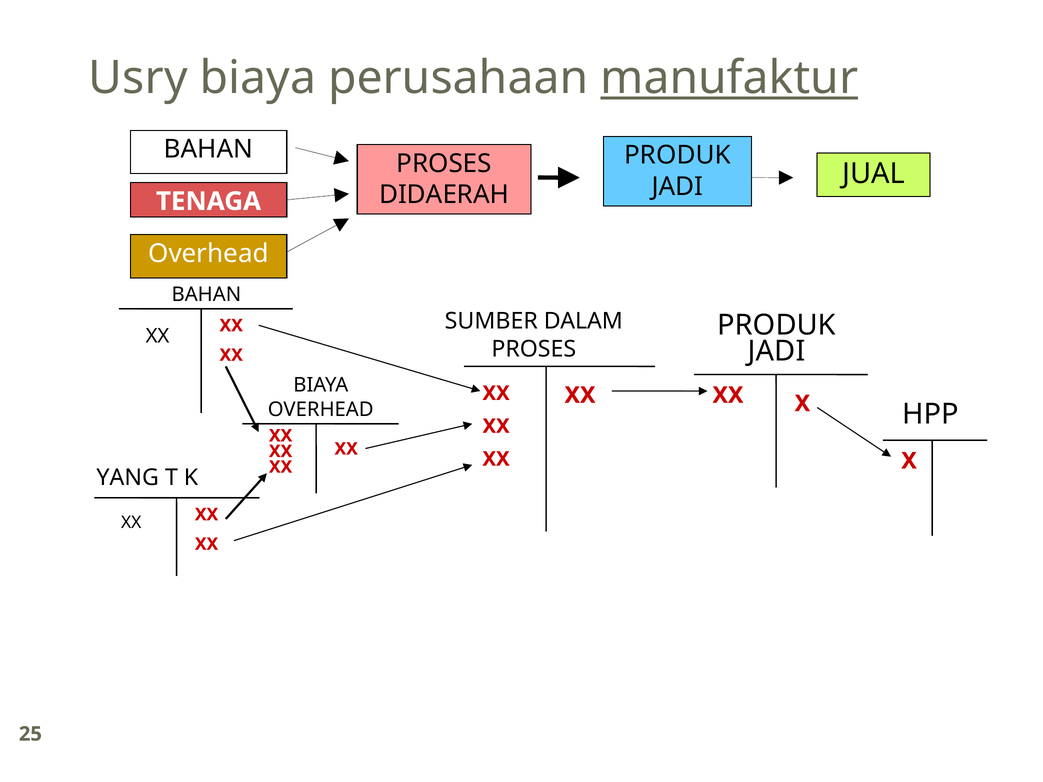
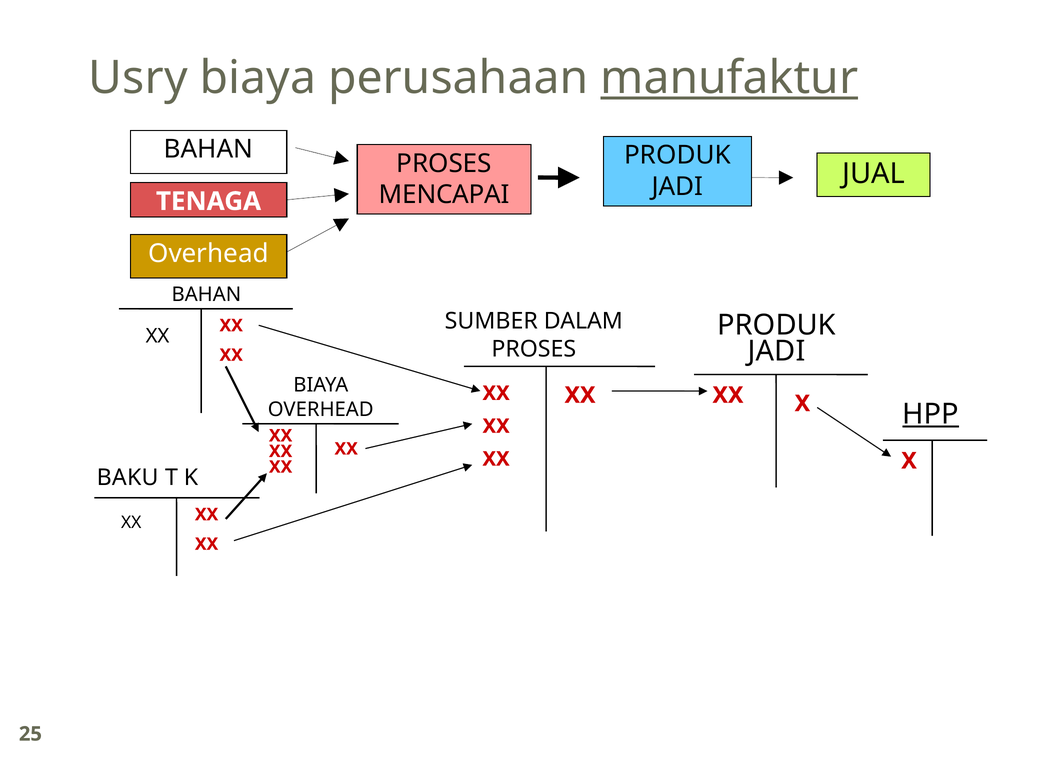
DIDAERAH: DIDAERAH -> MENCAPAI (444, 195)
HPP underline: none -> present (931, 414)
YANG: YANG -> BAKU (128, 478)
